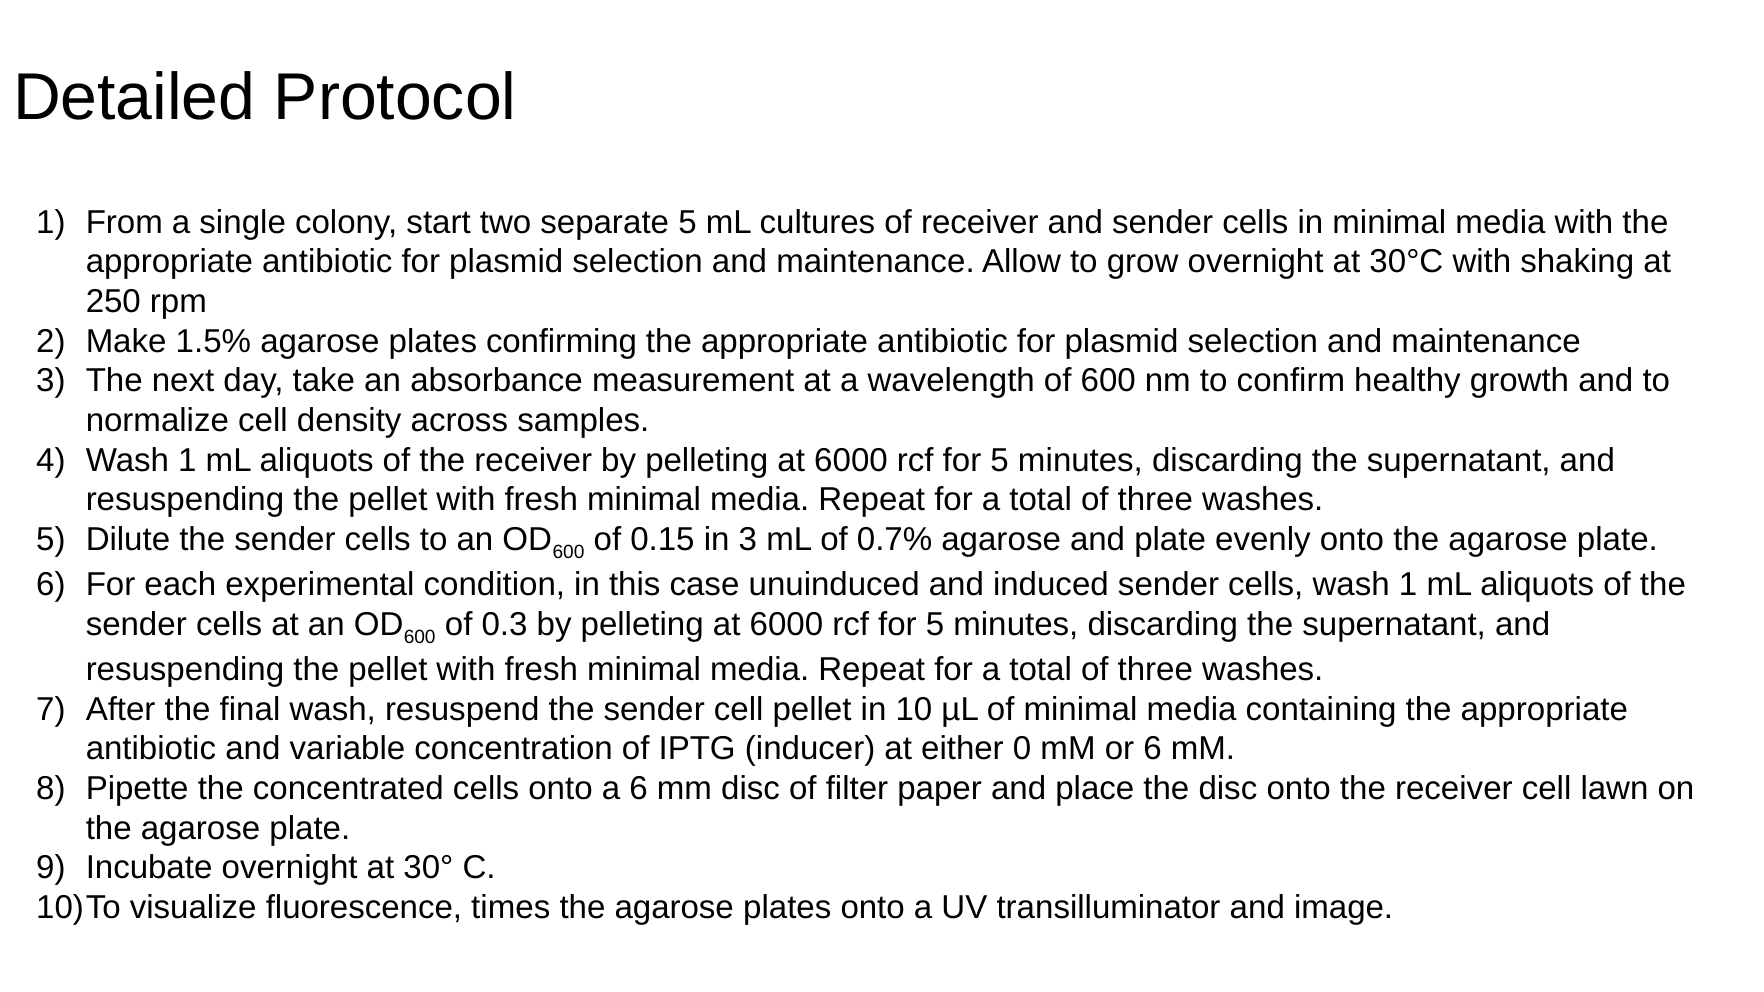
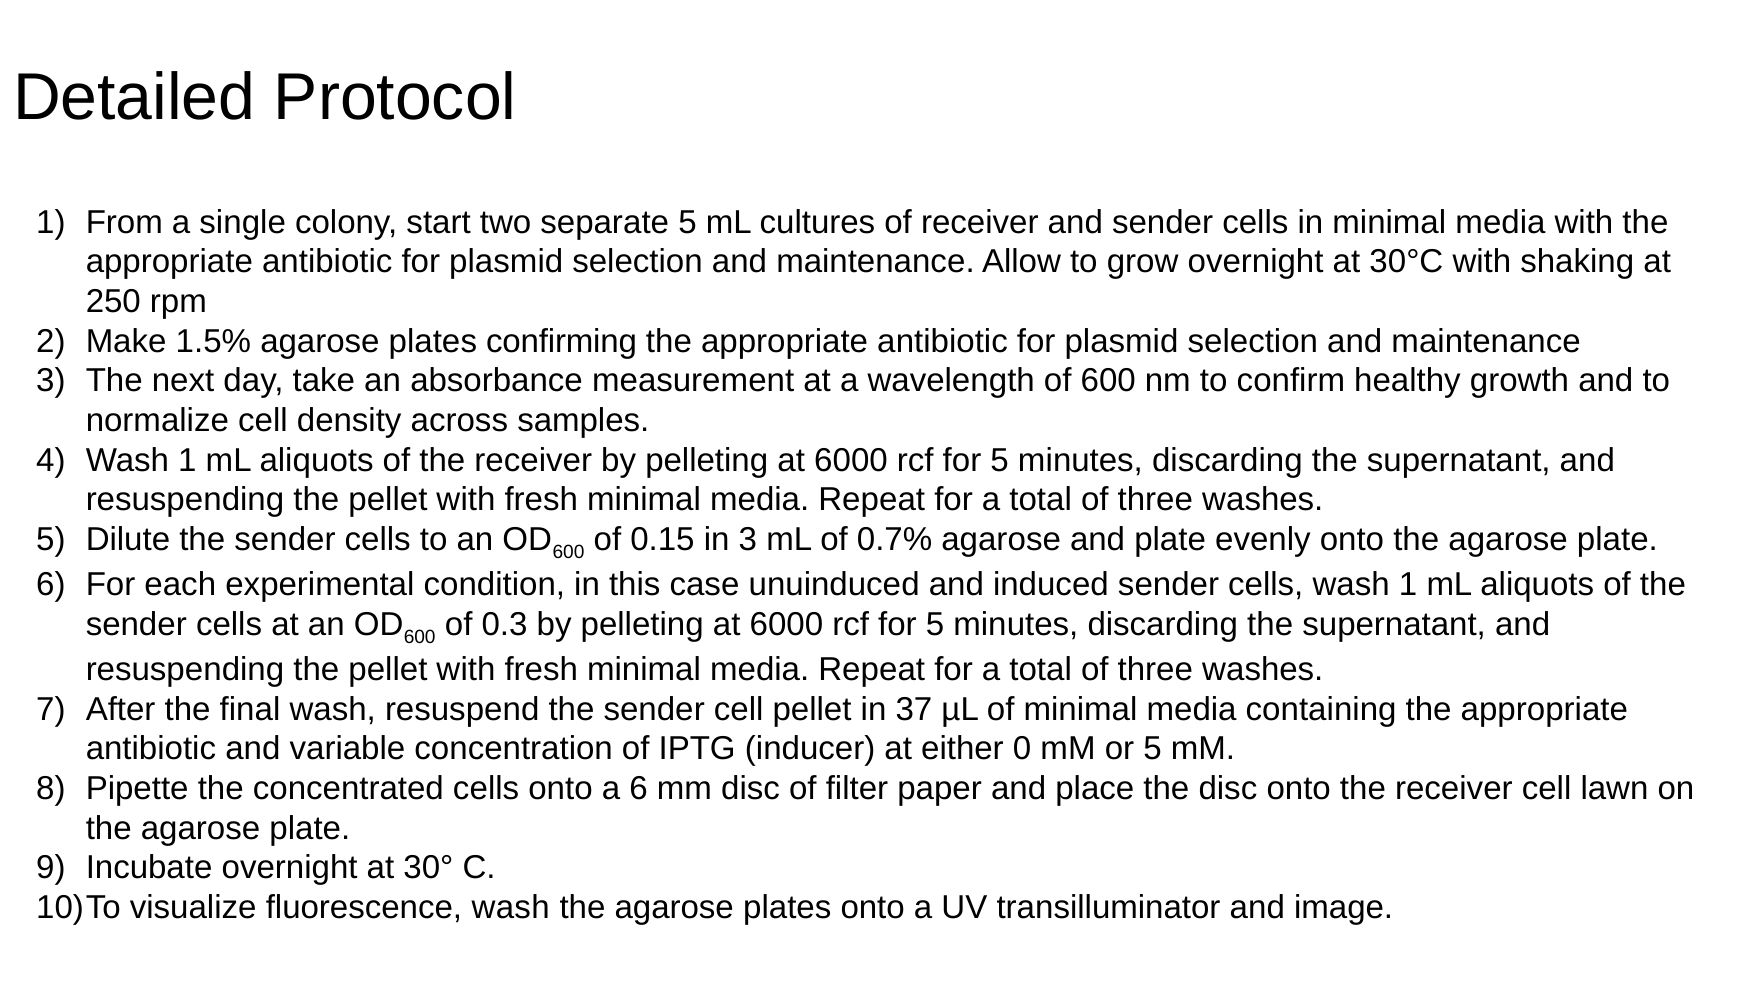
10: 10 -> 37 (914, 709)
or 6: 6 -> 5 (1152, 749)
fluorescence times: times -> wash (511, 908)
